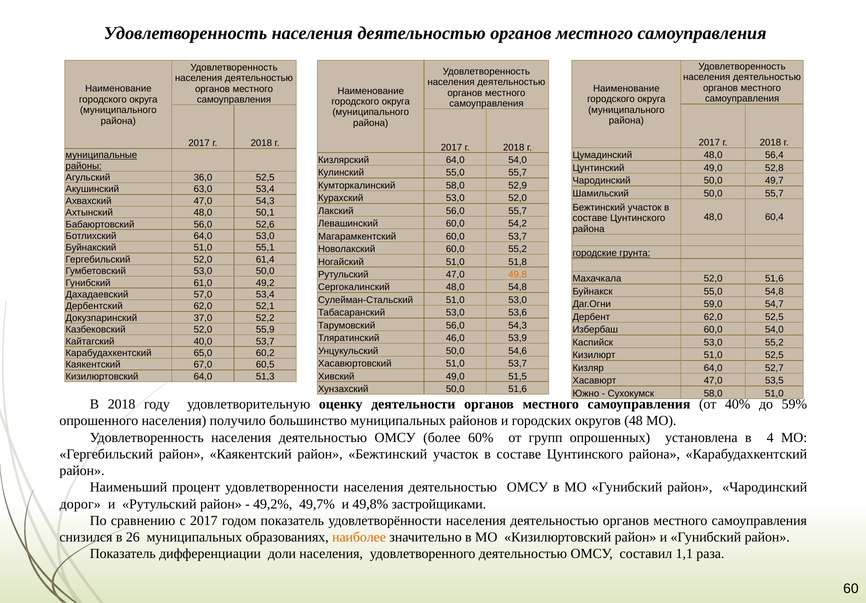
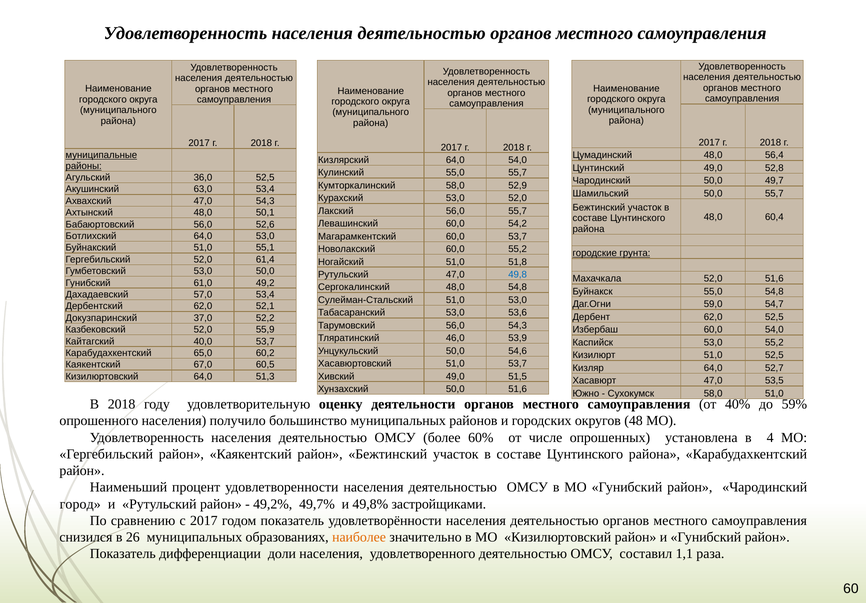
49,8 colour: orange -> blue (518, 275)
групп: групп -> числе (546, 438)
дорог: дорог -> город (80, 504)
